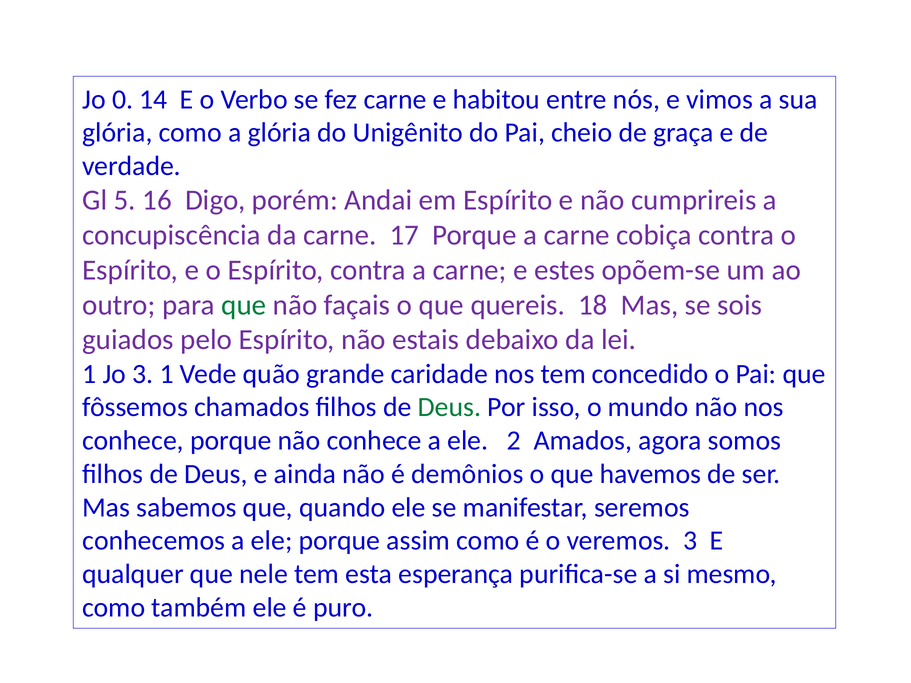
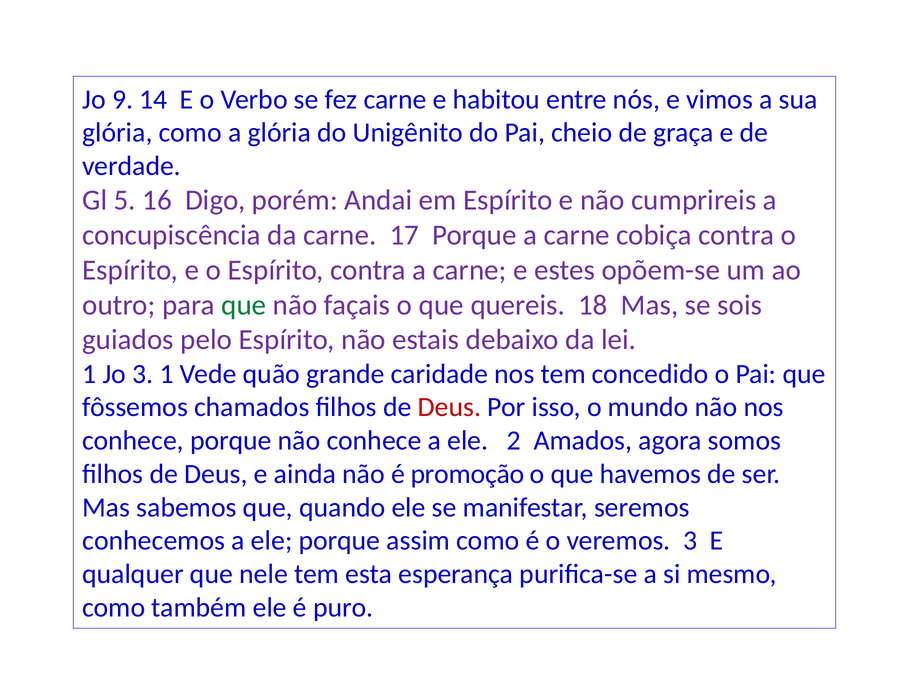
0: 0 -> 9 (123, 99)
Deus colour: green -> red (449, 407)
demônios: demônios -> promoção (467, 474)
